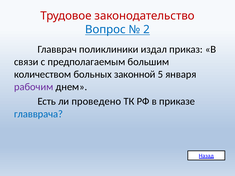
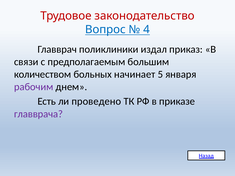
2: 2 -> 4 (147, 30)
законной: законной -> начинает (135, 74)
главврача colour: blue -> purple (38, 114)
